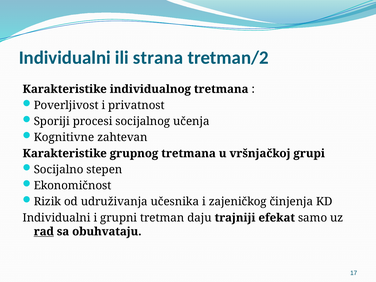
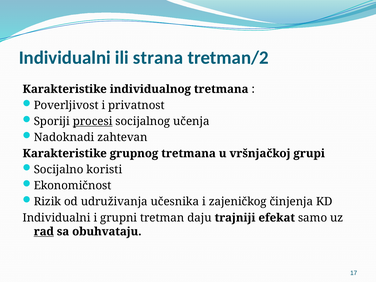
procesi underline: none -> present (93, 121)
Kognitivne: Kognitivne -> Nadoknadi (64, 137)
stepen: stepen -> koristi (104, 170)
